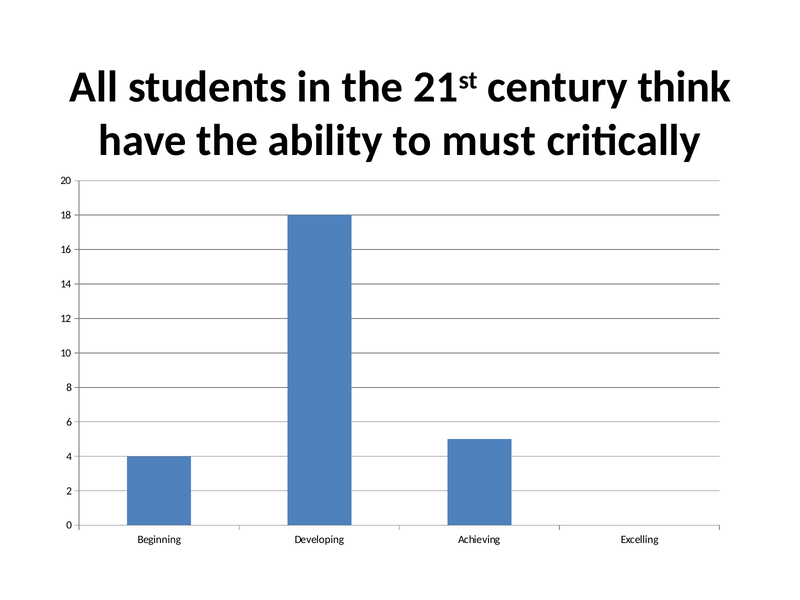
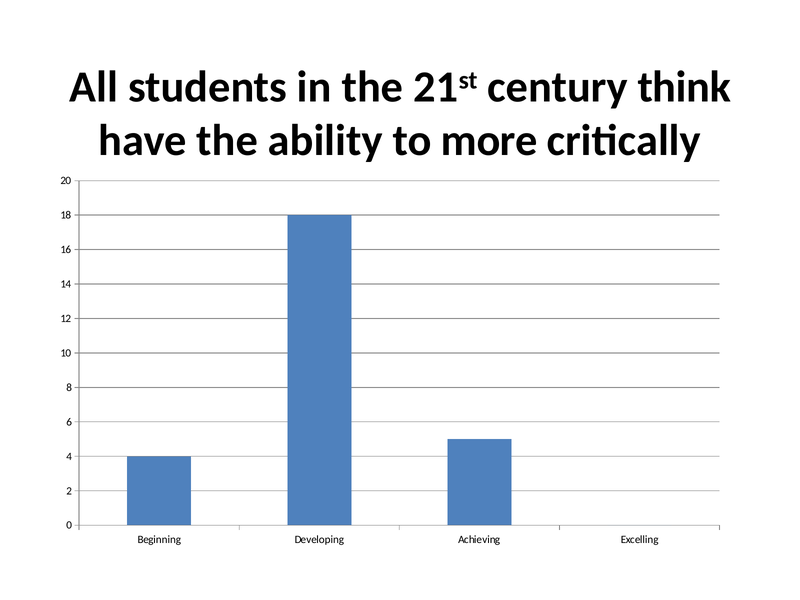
must: must -> more (489, 140)
